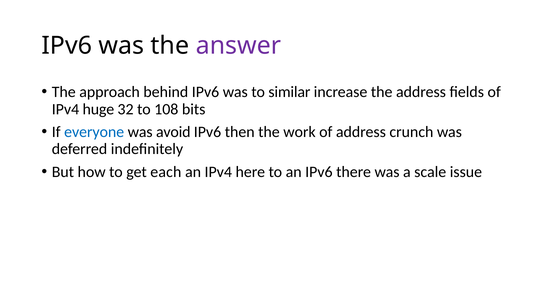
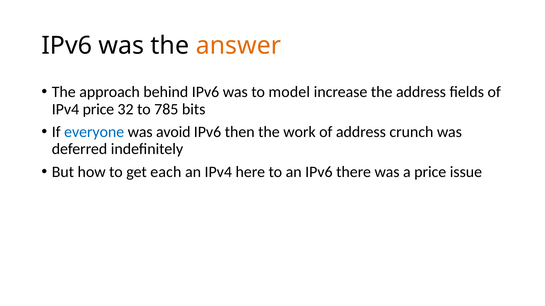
answer colour: purple -> orange (238, 46)
similar: similar -> model (289, 92)
IPv4 huge: huge -> price (98, 109)
108: 108 -> 785 (166, 109)
a scale: scale -> price (430, 172)
